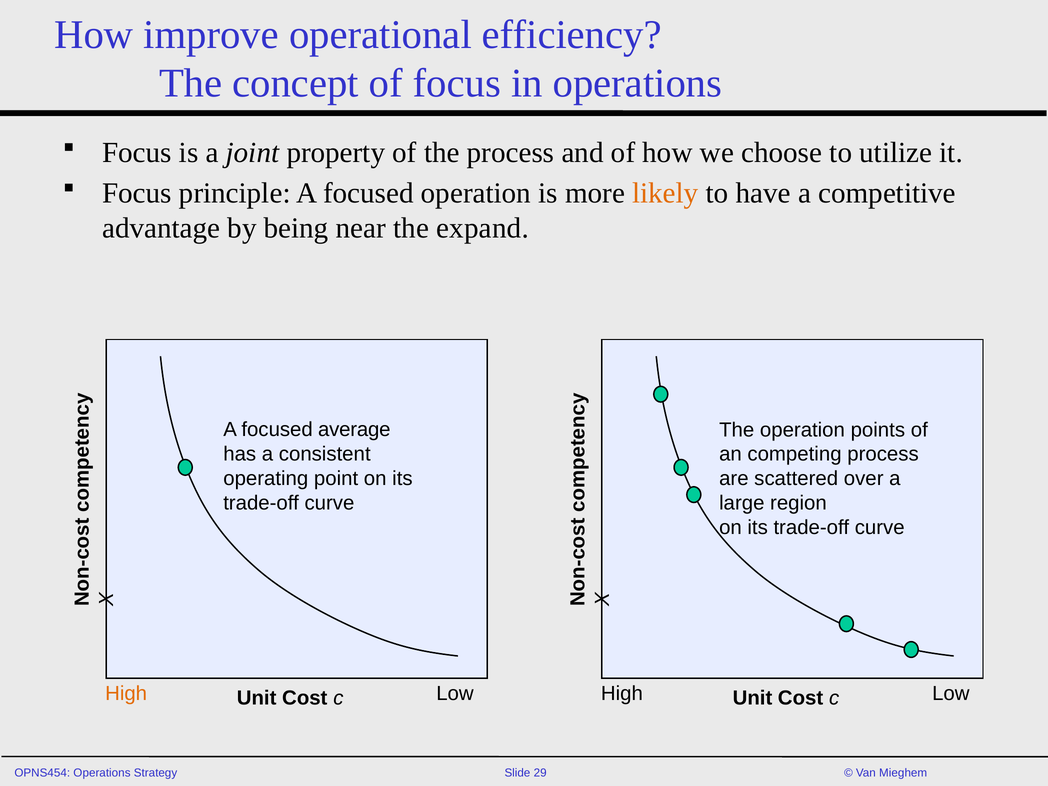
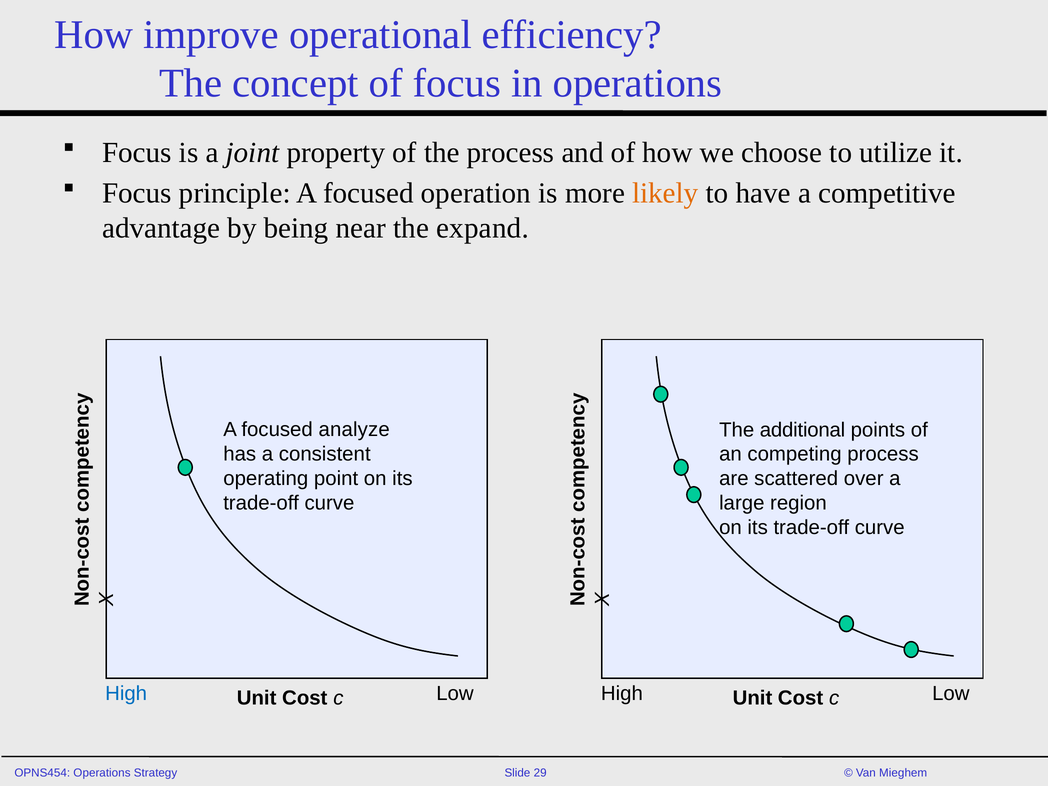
average: average -> analyze (354, 430)
The operation: operation -> additional (803, 430)
High colour: orange -> blue (126, 693)
